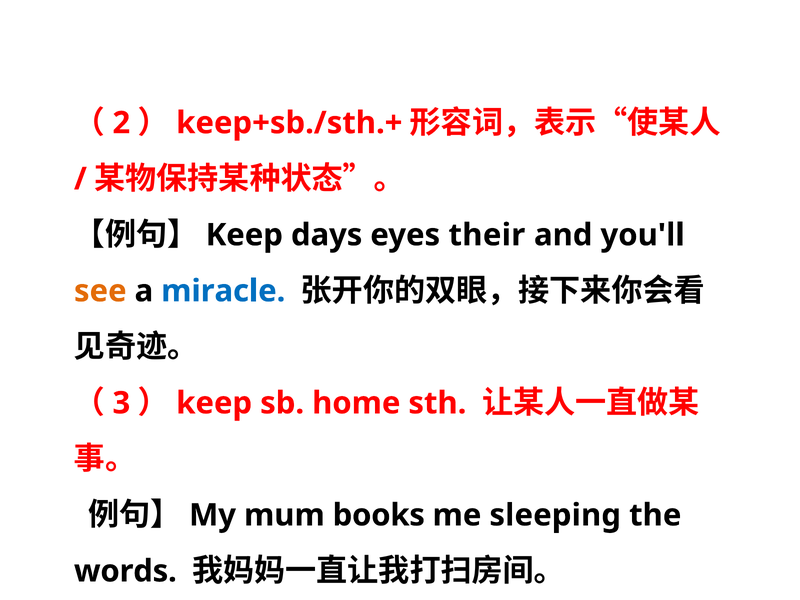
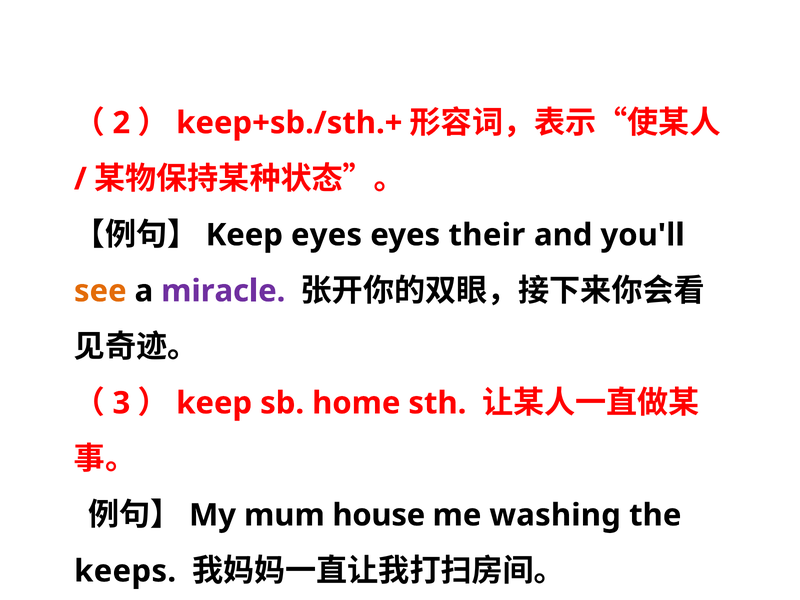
days: days -> eyes (327, 235)
miracle colour: blue -> purple (223, 291)
books: books -> house (379, 515)
sleeping: sleeping -> washing (555, 515)
words: words -> keeps (125, 571)
